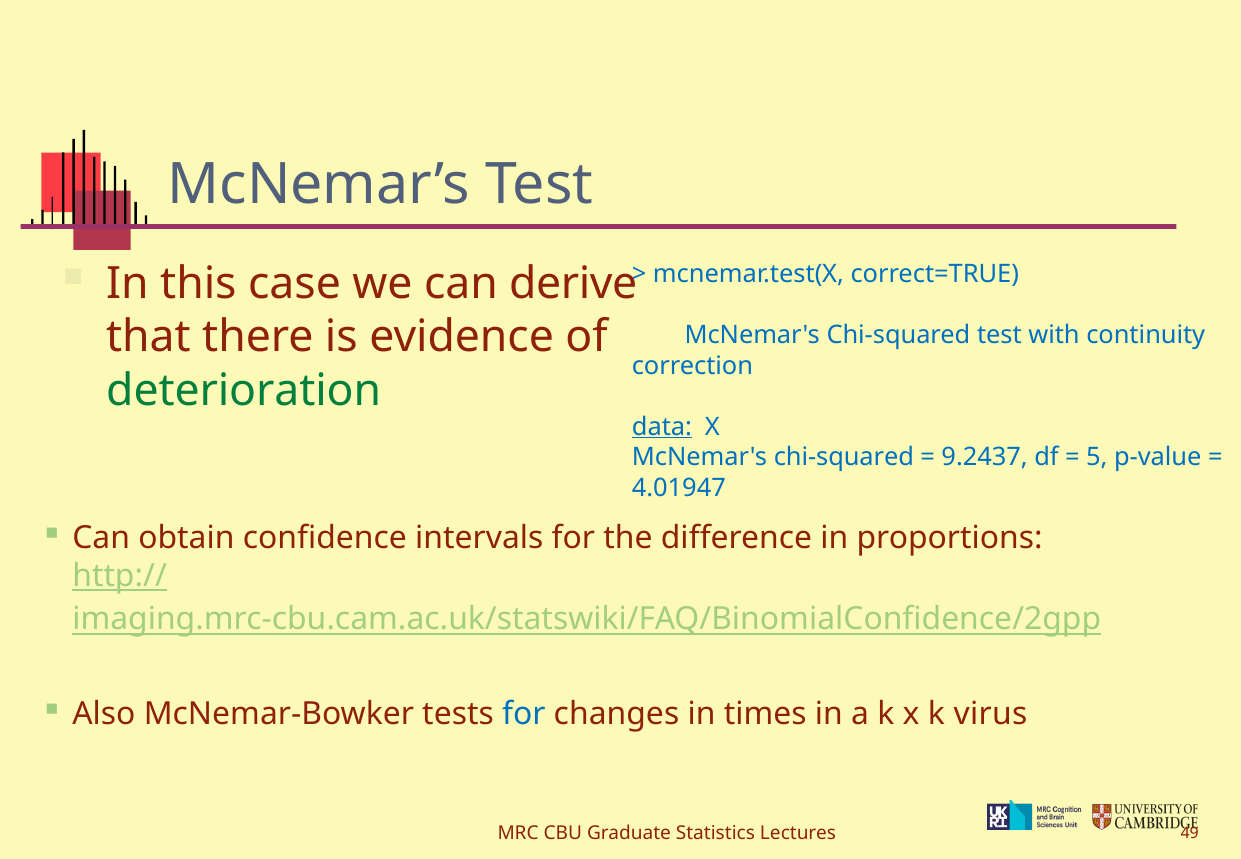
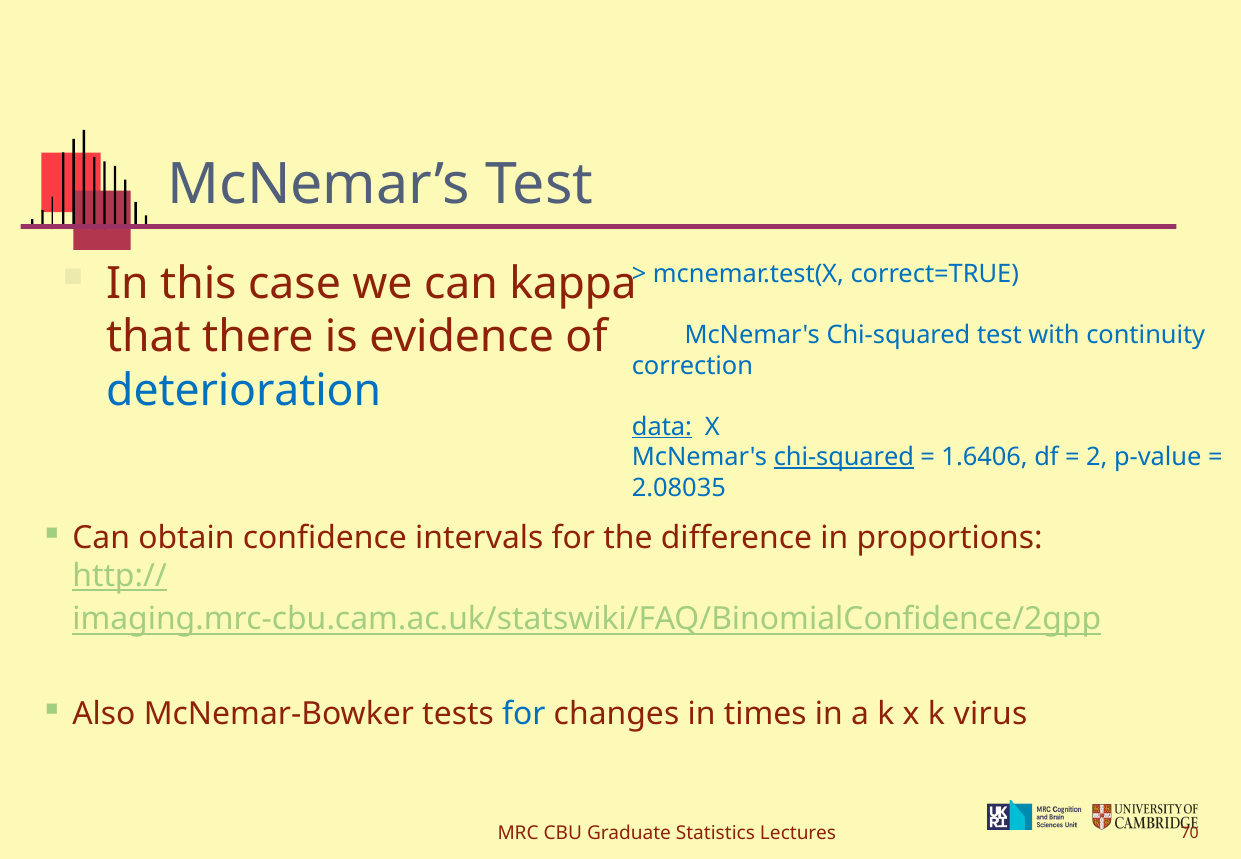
derive: derive -> kappa (573, 284)
deterioration colour: green -> blue (244, 391)
chi-squared underline: none -> present (844, 458)
9.2437: 9.2437 -> 1.6406 (985, 458)
5: 5 -> 2 (1097, 458)
4.01947: 4.01947 -> 2.08035 (679, 488)
49: 49 -> 70 (1190, 833)
